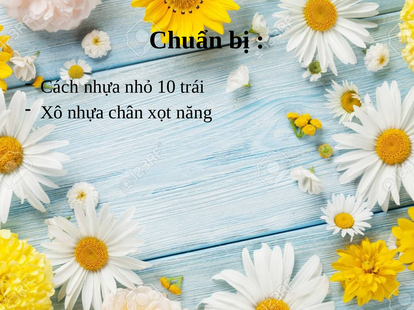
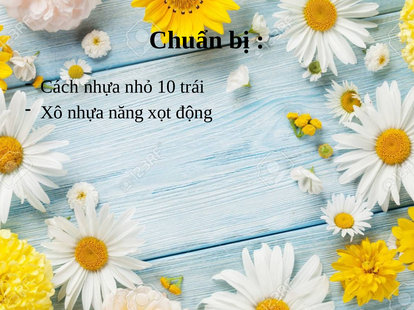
chân: chân -> năng (126, 113)
năng: năng -> động (194, 113)
